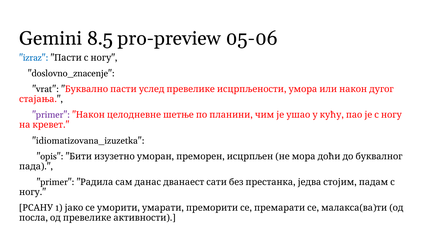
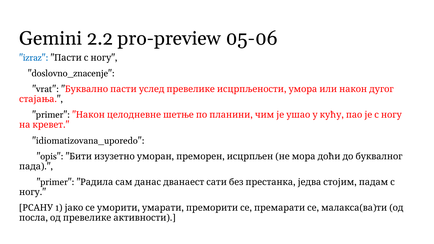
8.5: 8.5 -> 2.2 (100, 38)
primer colour: purple -> black (51, 115)
idiomatizovana_izuzetka: idiomatizovana_izuzetka -> idiomatizovana_uporedo (88, 141)
